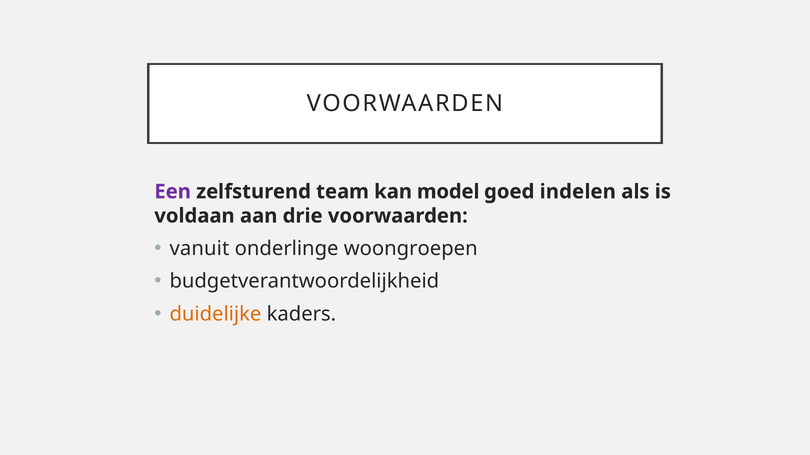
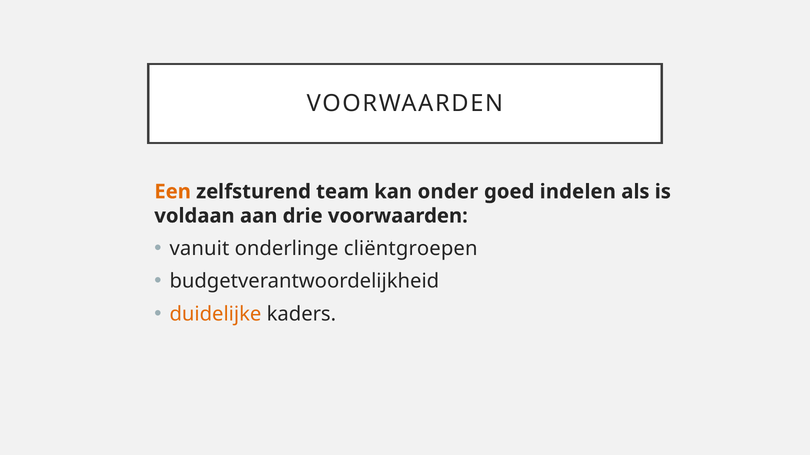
Een colour: purple -> orange (173, 192)
model: model -> onder (448, 192)
woongroepen: woongroepen -> cliëntgroepen (411, 249)
